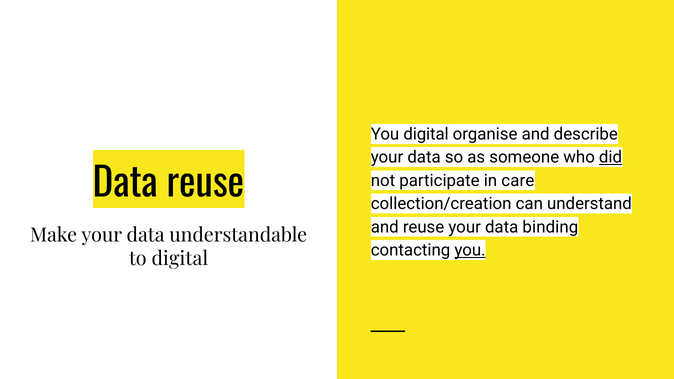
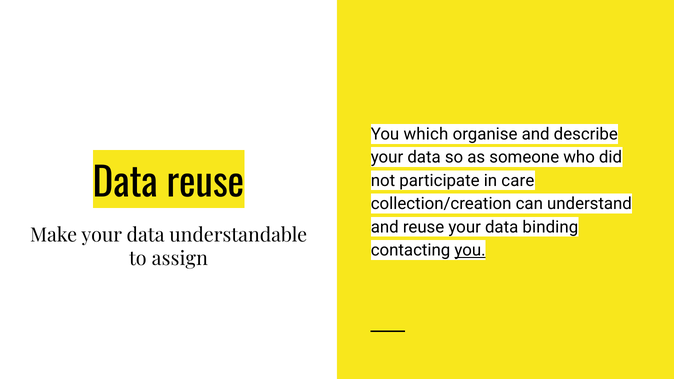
You digital: digital -> which (426, 134)
did underline: present -> none (611, 157)
to digital: digital -> assign (180, 259)
